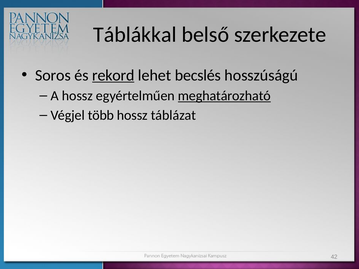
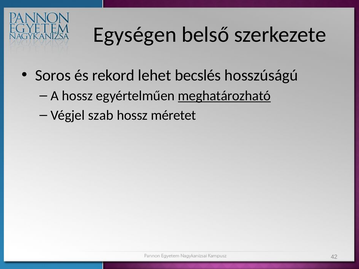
Táblákkal: Táblákkal -> Egységen (135, 35)
rekord underline: present -> none (113, 75)
több: több -> szab (101, 115)
táblázat: táblázat -> méretet (174, 115)
